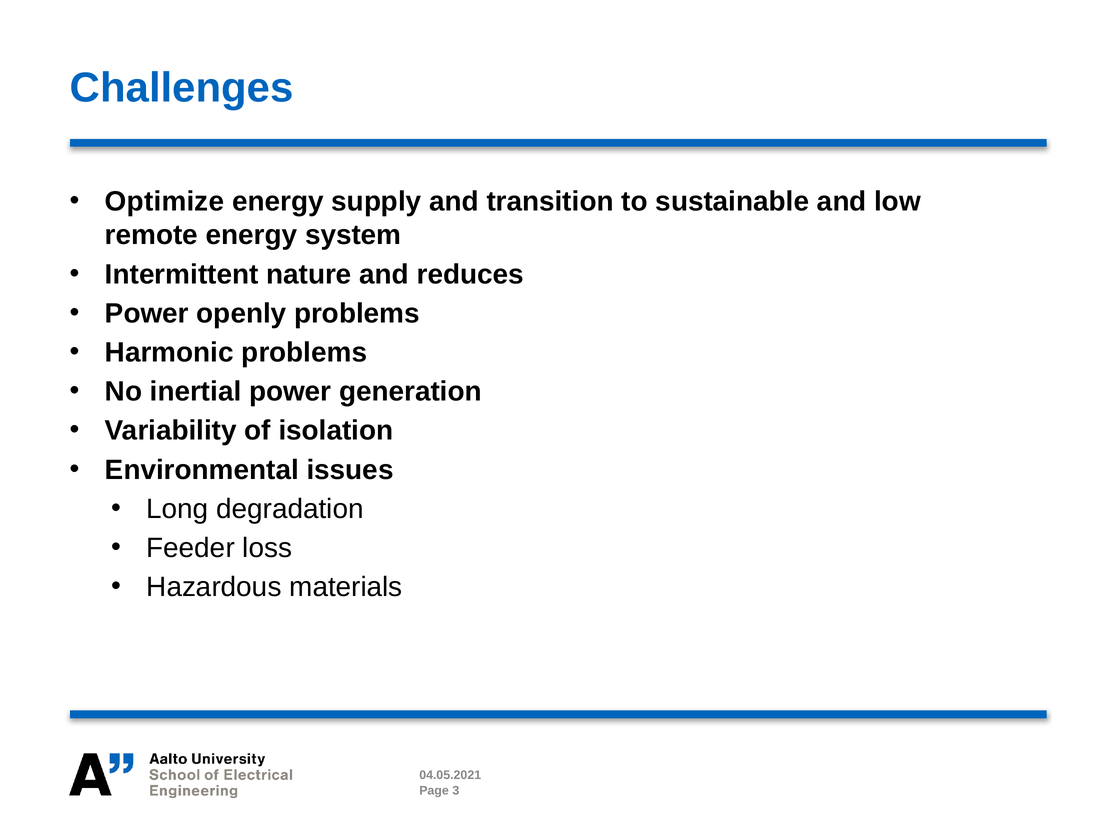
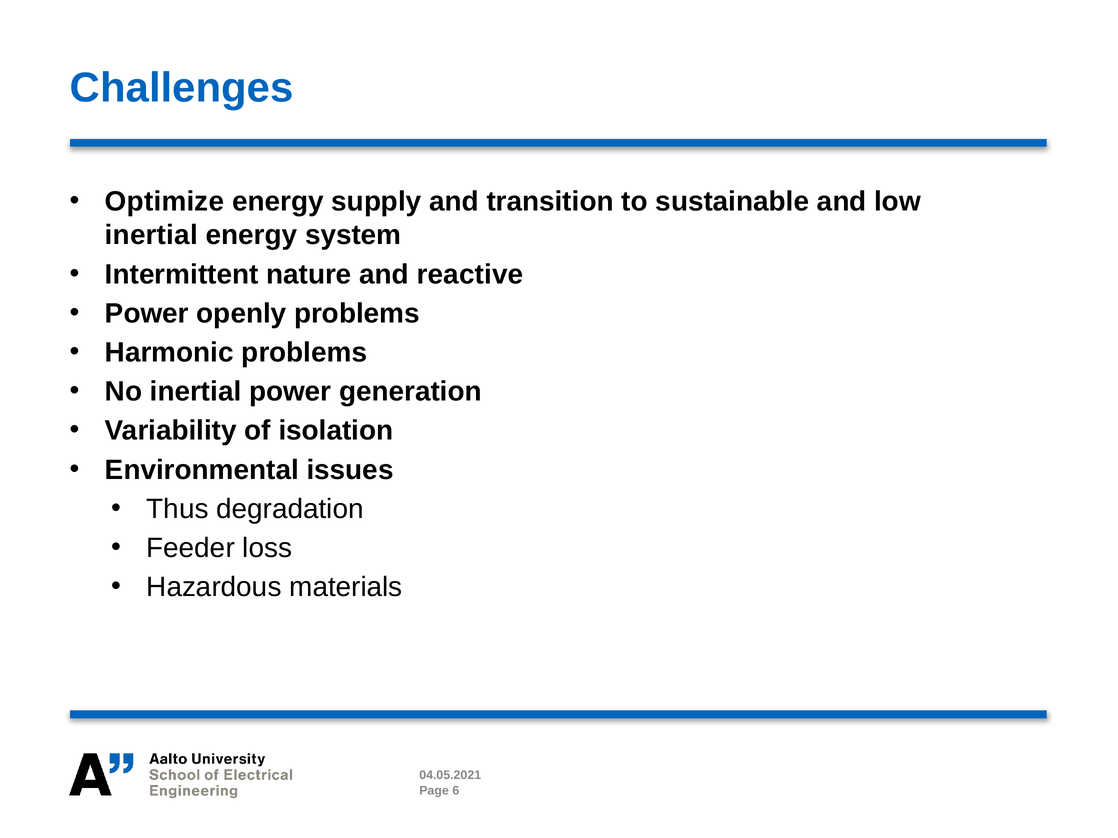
remote: remote -> inertial (151, 235)
reduces: reduces -> reactive (470, 275)
Long: Long -> Thus (177, 509)
3: 3 -> 6 (456, 791)
